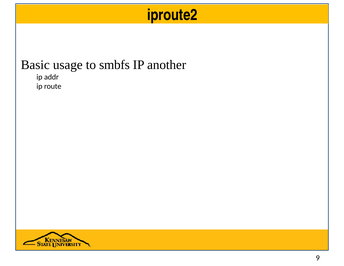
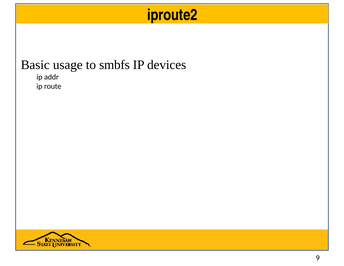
another: another -> devices (167, 65)
